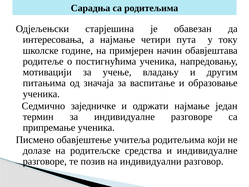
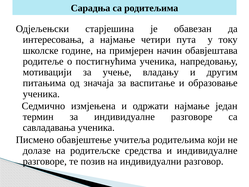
заједничке: заједничке -> измјењена (93, 106)
припремање: припремање -> савладавања (49, 127)
